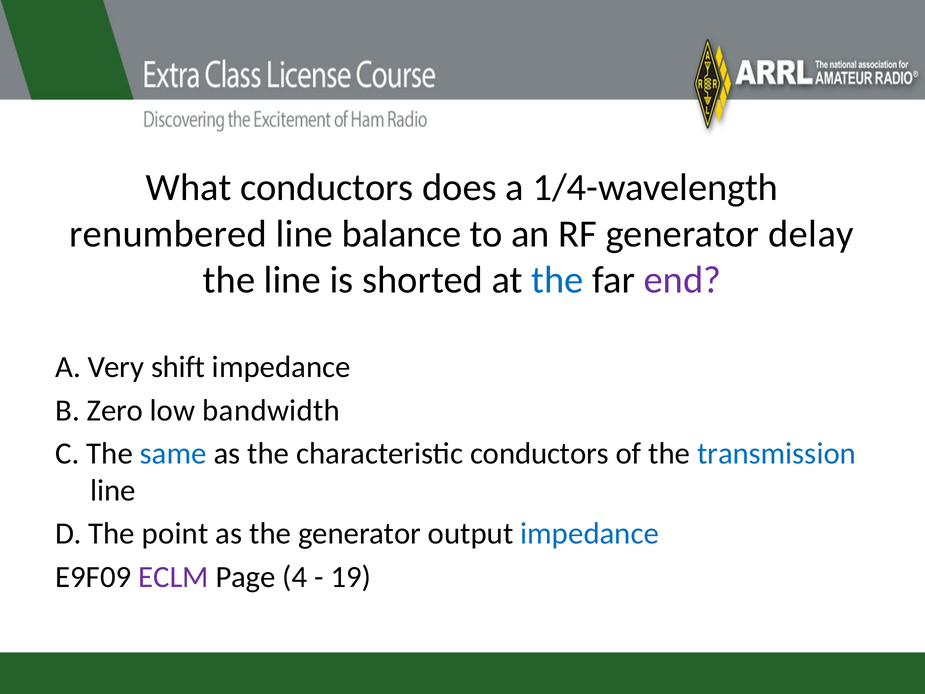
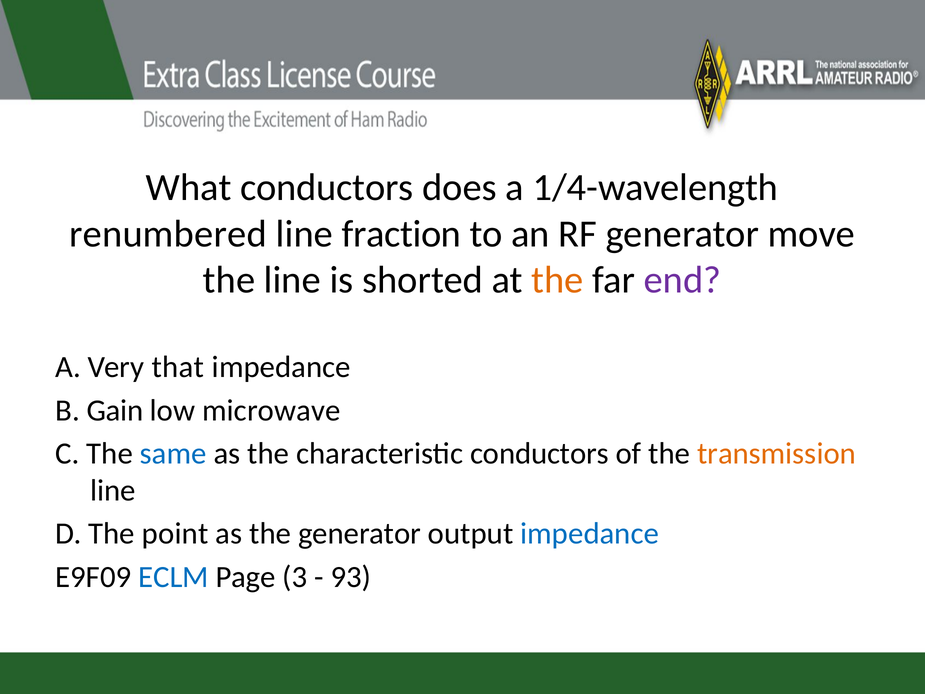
balance: balance -> fraction (401, 234)
delay: delay -> move (811, 234)
the colour: blue -> orange (557, 280)
shift: shift -> that (178, 367)
Zero: Zero -> Gain (115, 410)
bandwidth: bandwidth -> microwave (271, 410)
transmission colour: blue -> orange (777, 453)
ECLM colour: purple -> blue (174, 577)
4: 4 -> 3 (295, 577)
19: 19 -> 93 (351, 577)
